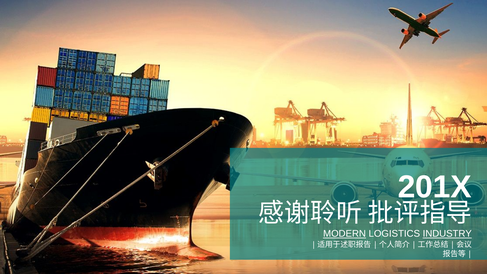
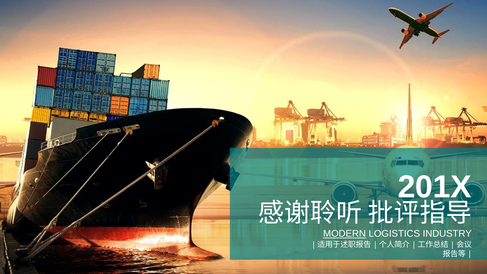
INDUSTRY underline: present -> none (447, 234)
